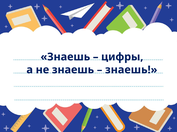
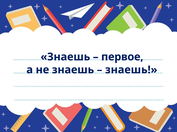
цифры: цифры -> первое (122, 57)
